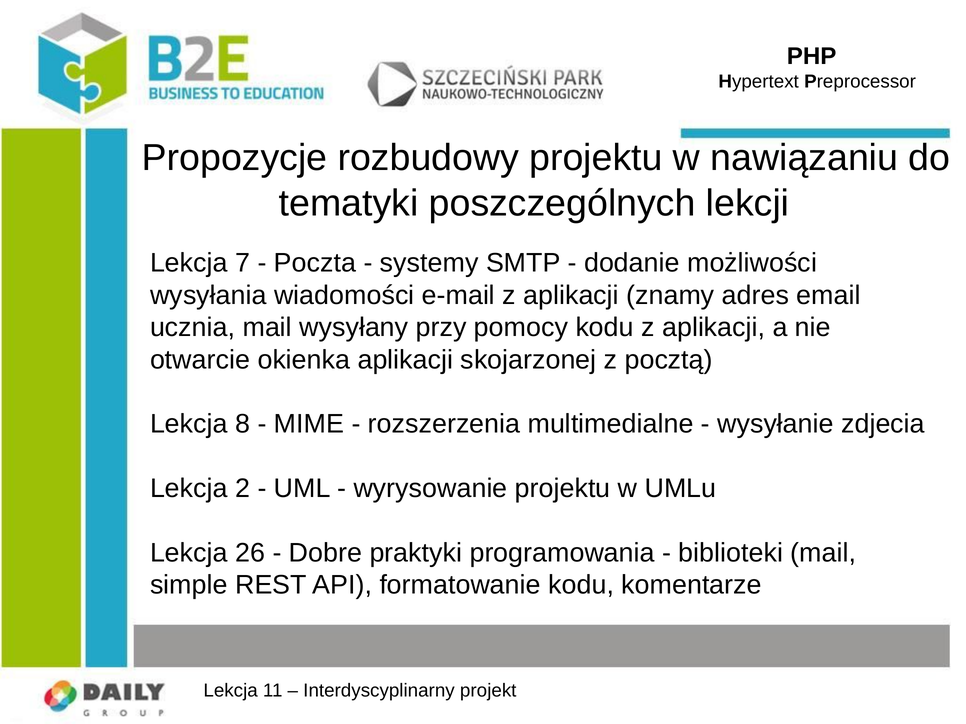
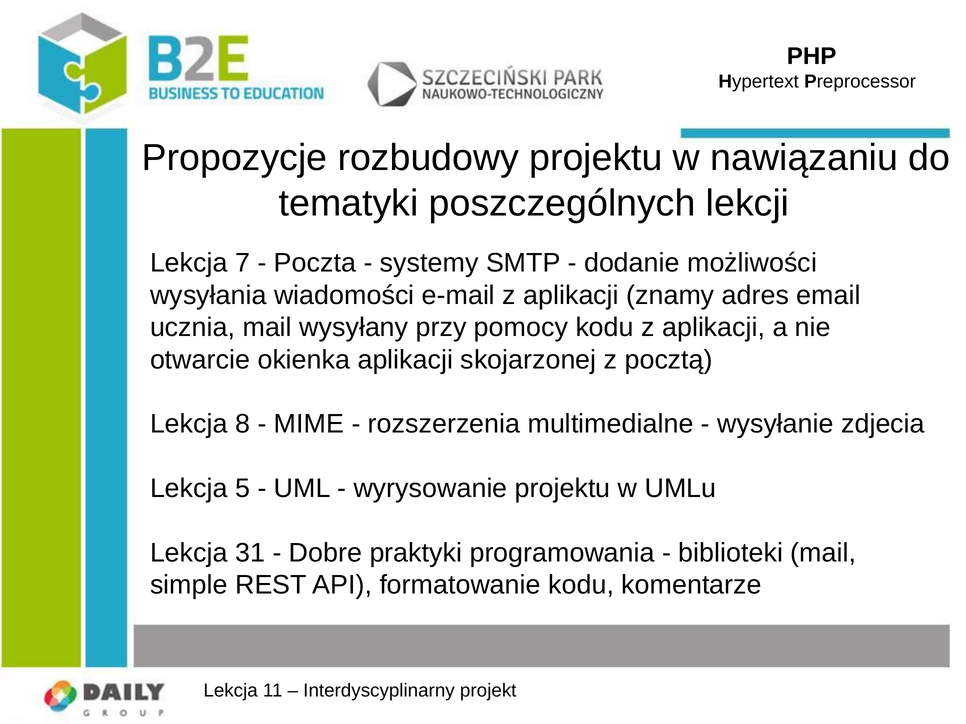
2: 2 -> 5 (243, 489)
26: 26 -> 31 (250, 553)
